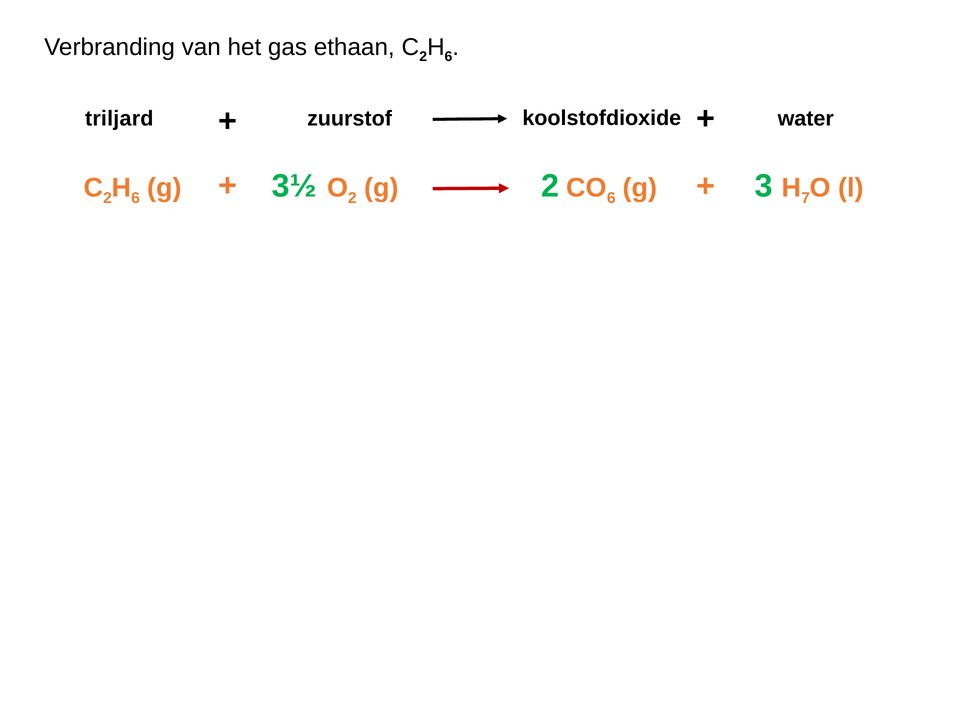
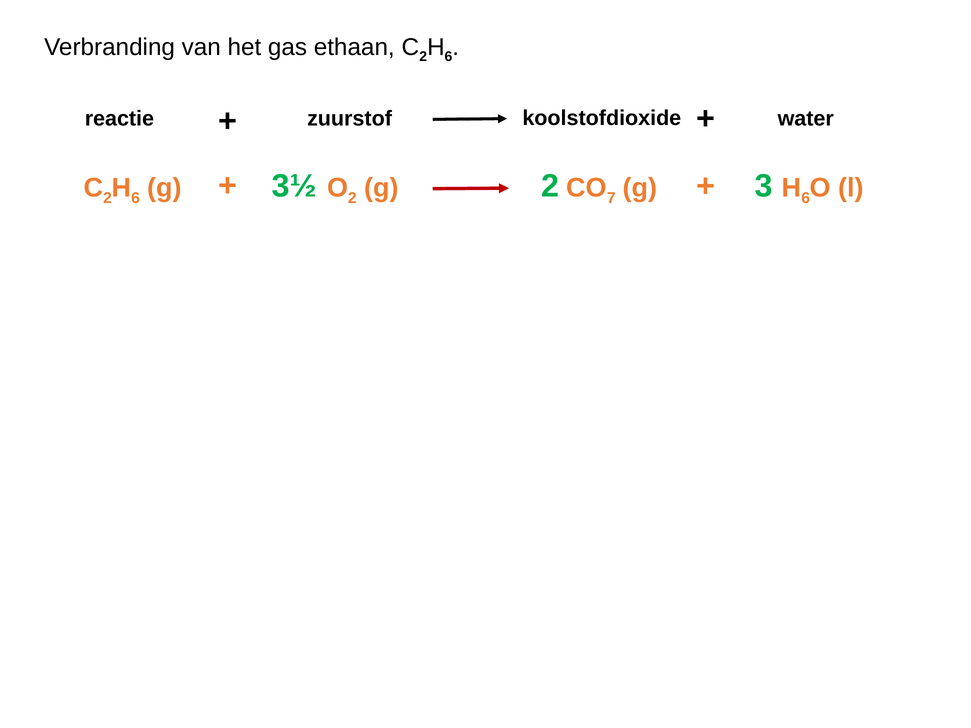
triljard: triljard -> reactie (119, 119)
6: 6 -> 7 (611, 198)
7: 7 -> 6 (806, 198)
